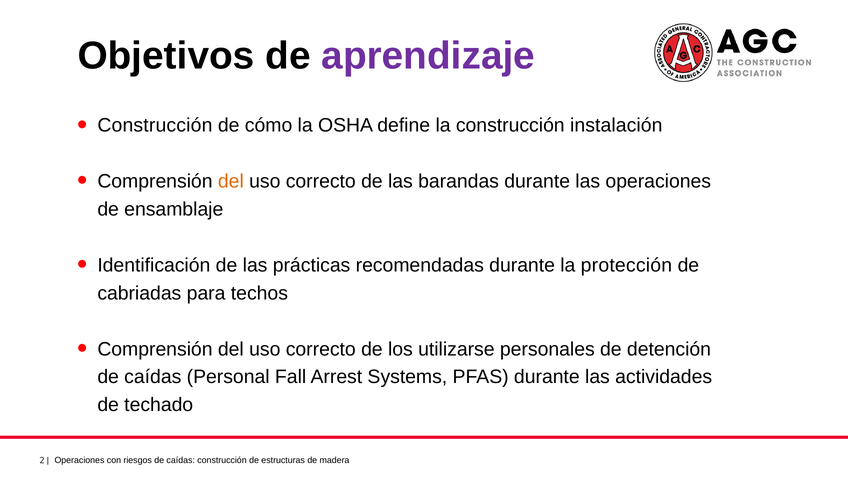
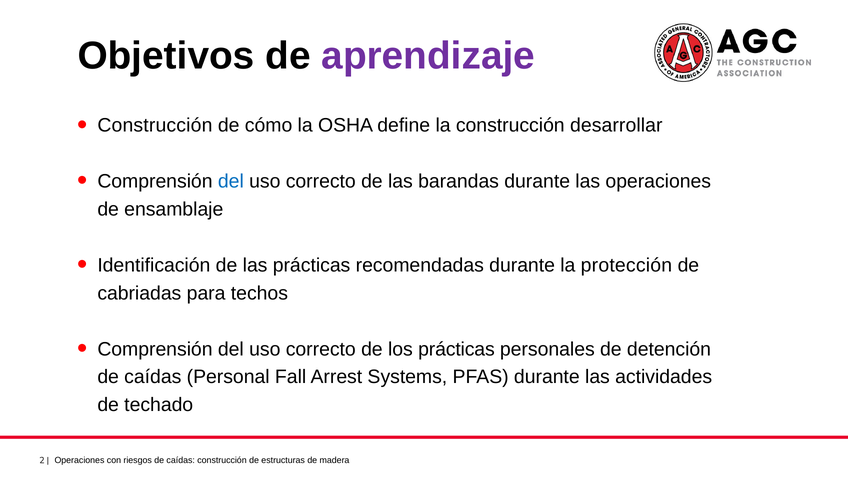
instalación: instalación -> desarrollar (616, 125)
del colour: orange -> blue (231, 181)
los utilizarse: utilizarse -> prácticas (456, 349)
